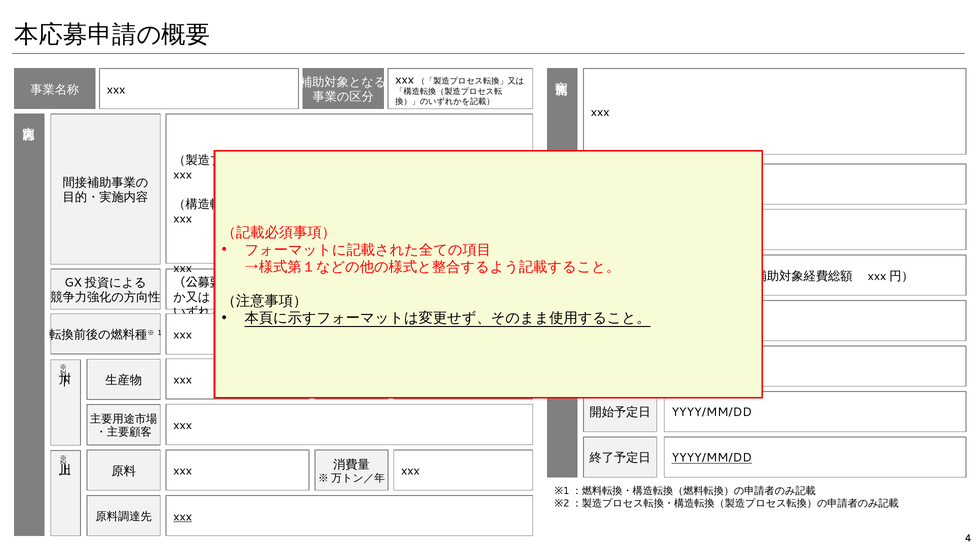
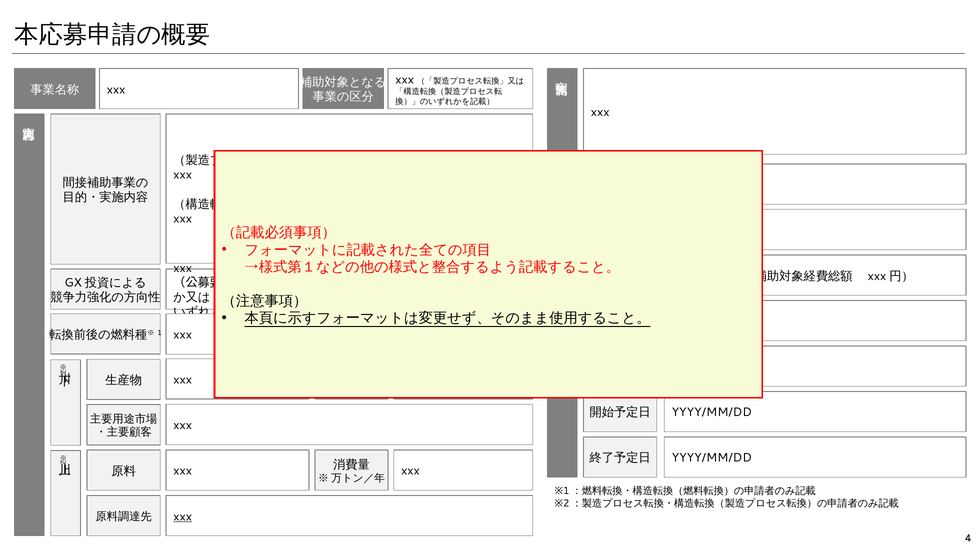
YYYY/MM/DD underline: present -> none (712, 458)
